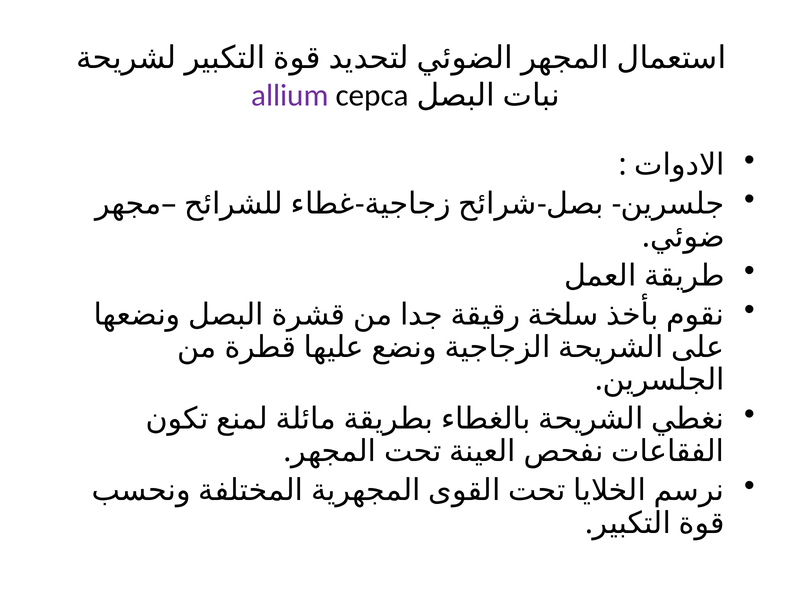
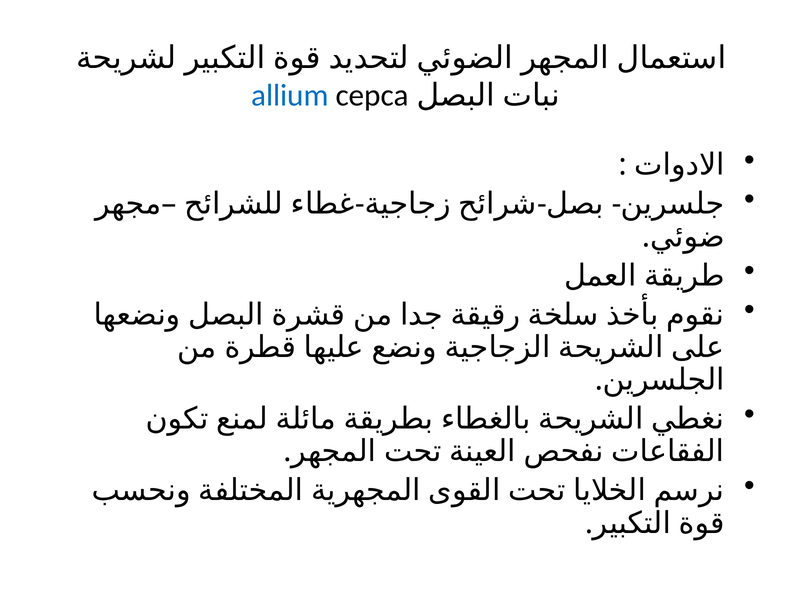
allium colour: purple -> blue (290, 95)
